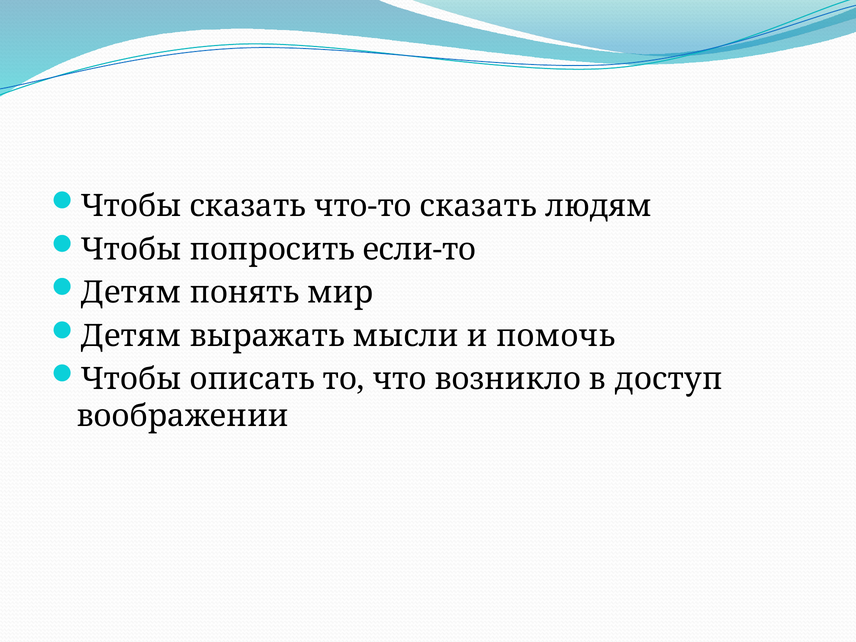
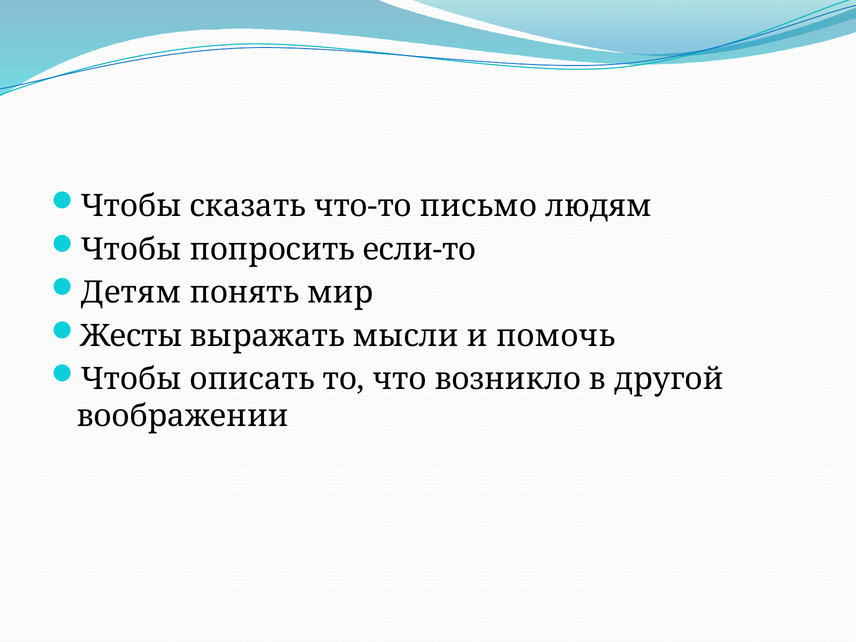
что-то сказать: сказать -> письмо (478, 206)
Детям: Детям -> Жесты (131, 336)
доступ: доступ -> другой (669, 379)
